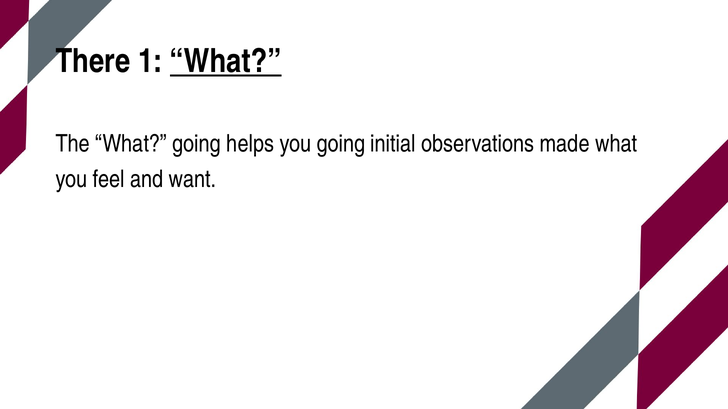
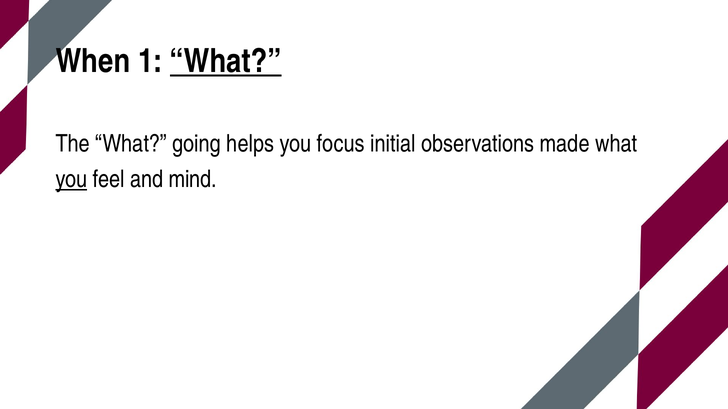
There: There -> When (93, 61)
you going: going -> focus (341, 144)
you underline: none -> present (71, 179)
want: want -> mind (193, 179)
